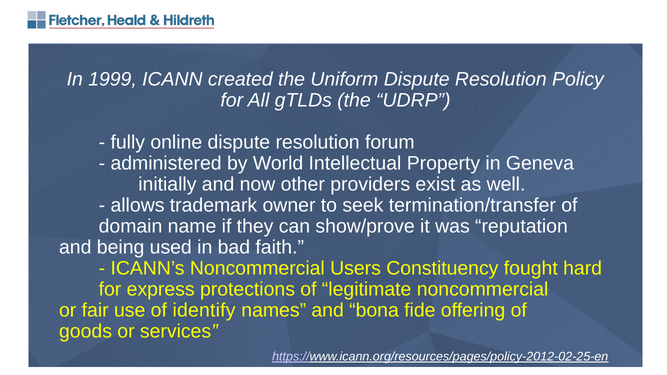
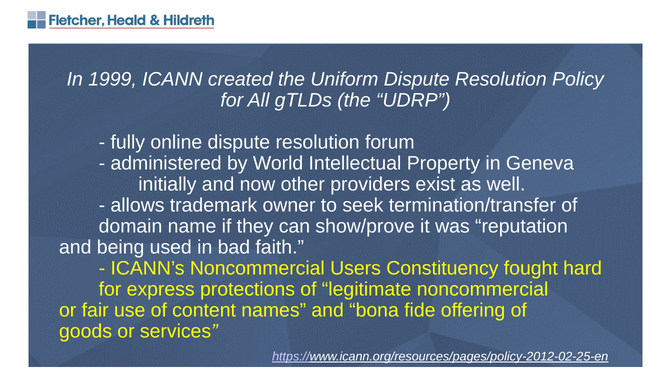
identify: identify -> content (204, 311)
